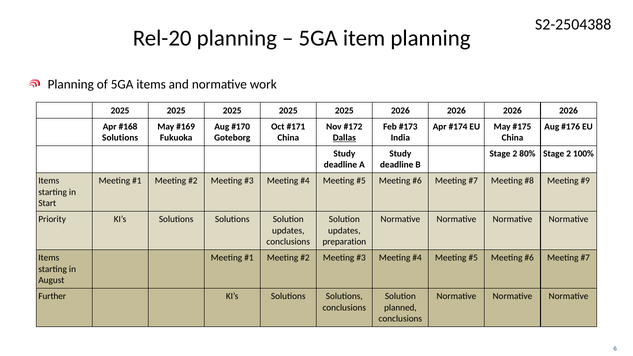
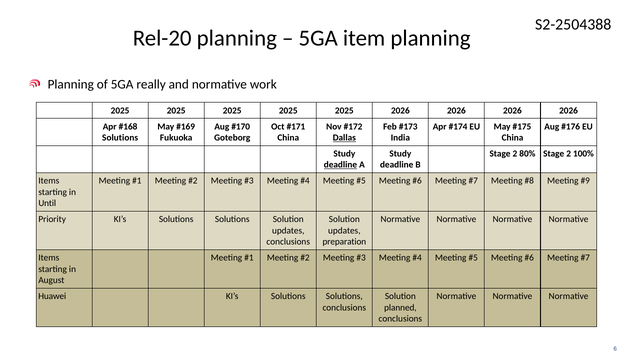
5GA items: items -> really (151, 85)
deadline underline: none -> present (340, 165)
Start: Start -> Until (47, 203)
Further: Further -> Huawei (52, 296)
